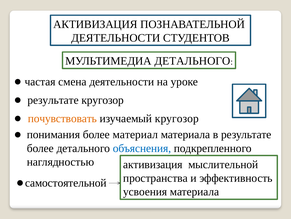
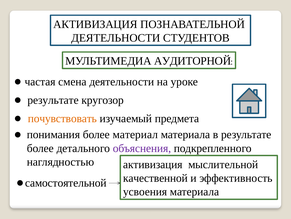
МУЛЬТИМЕДИА ДЕТАЛЬНОГО: ДЕТАЛЬНОГО -> АУДИТОРНОЙ (193, 61)
изучаемый кругозор: кругозор -> предмета (177, 118)
объяснения colour: blue -> purple (142, 148)
пространства: пространства -> качественной (155, 178)
